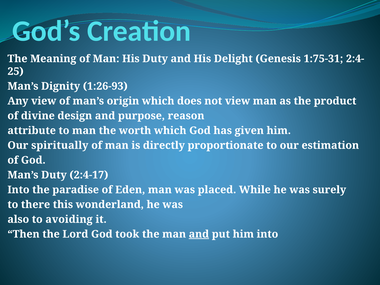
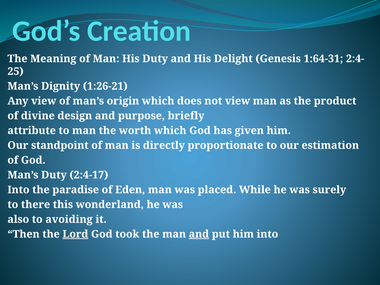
1:75-31: 1:75-31 -> 1:64-31 (323, 59)
1:26-93: 1:26-93 -> 1:26-21 (105, 86)
reason: reason -> briefly (186, 116)
spiritually: spiritually -> standpoint (60, 145)
Lord underline: none -> present (75, 234)
